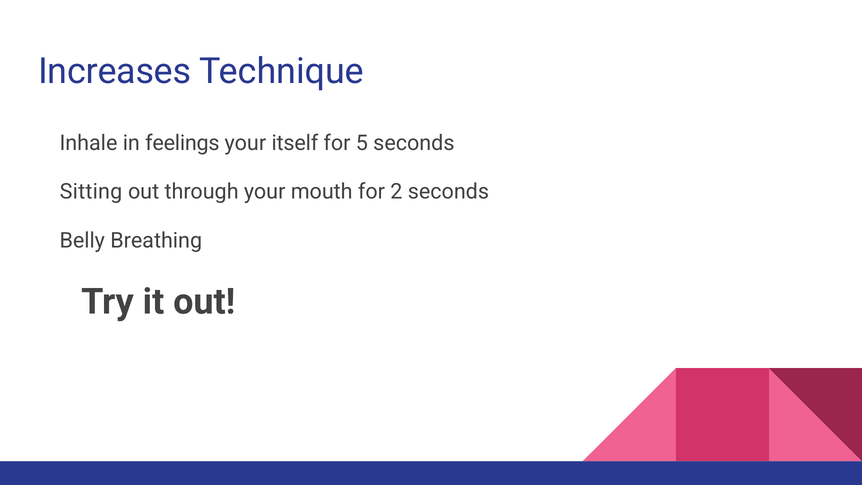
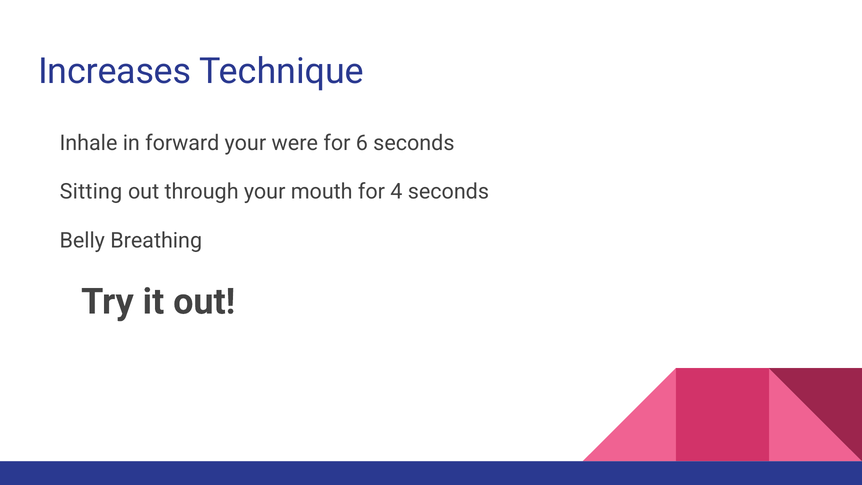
feelings: feelings -> forward (182, 143)
itself: itself -> were (295, 143)
5: 5 -> 6 (362, 143)
2: 2 -> 4 (396, 192)
